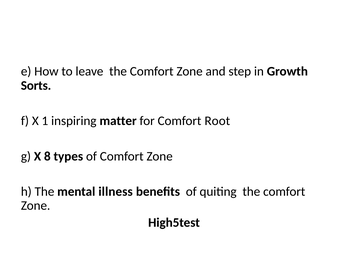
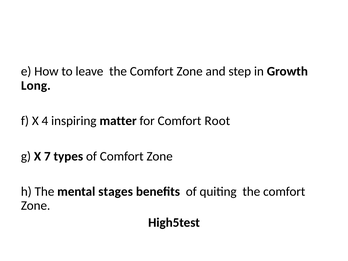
Sorts: Sorts -> Long (36, 85)
1: 1 -> 4 (45, 121)
8: 8 -> 7 (47, 156)
illness: illness -> stages (116, 192)
